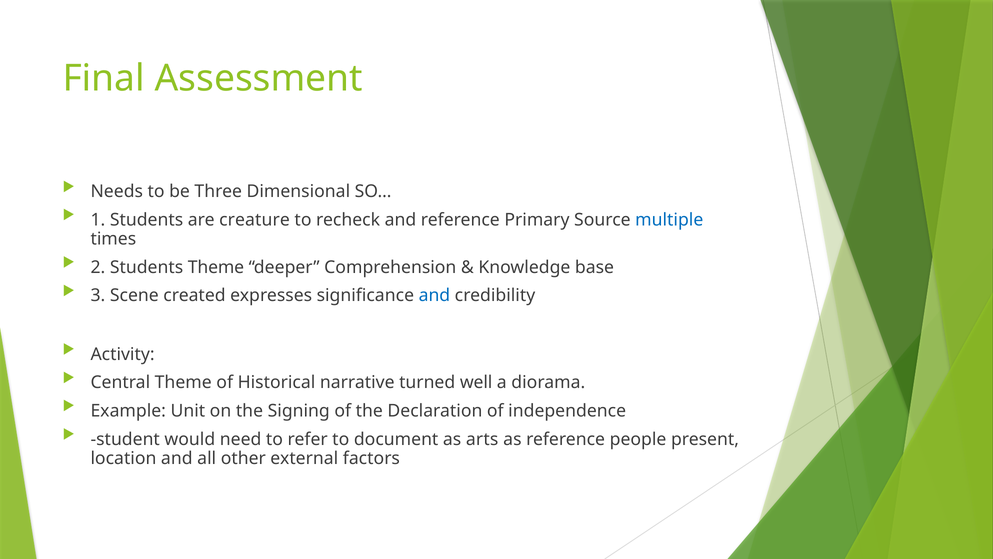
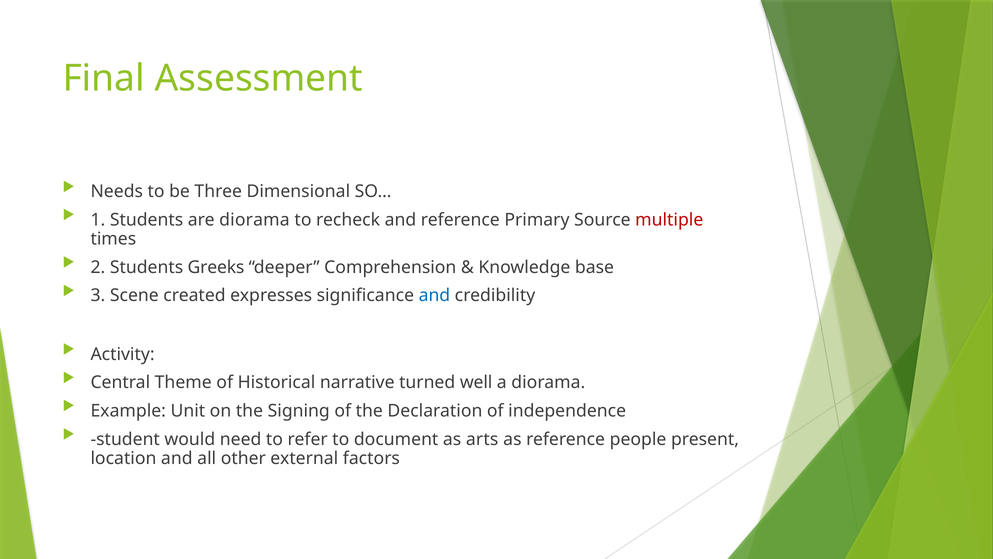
are creature: creature -> diorama (254, 220)
multiple colour: blue -> red (669, 220)
Students Theme: Theme -> Greeks (216, 267)
